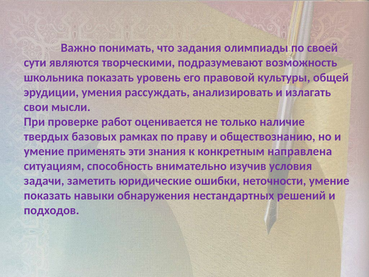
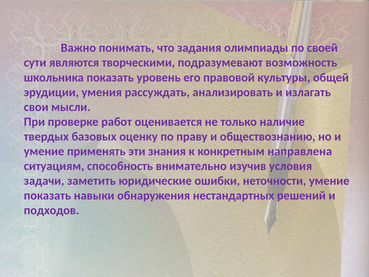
рамках: рамках -> оценку (139, 136)
